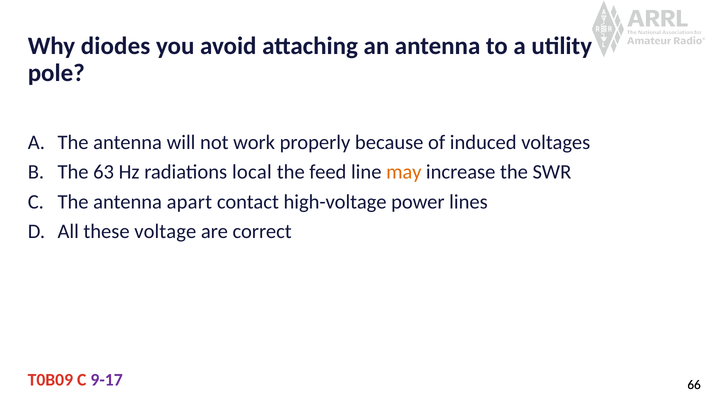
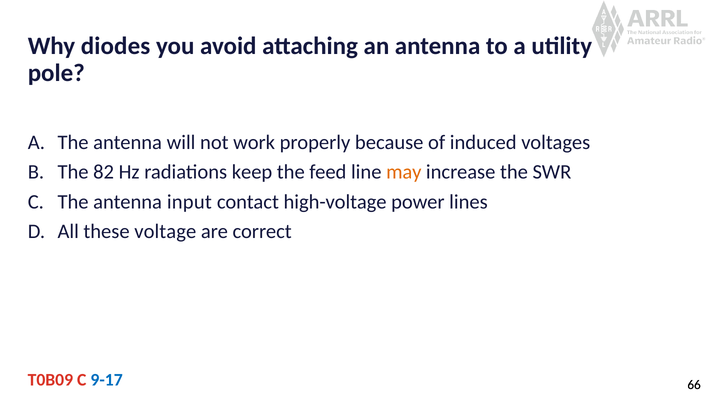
63: 63 -> 82 (104, 172)
local: local -> keep (252, 172)
apart: apart -> input (189, 202)
9-17 colour: purple -> blue (107, 380)
